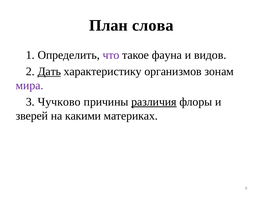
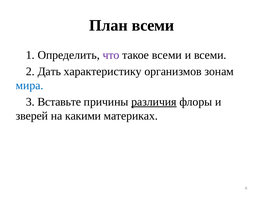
План слова: слова -> всеми (153, 25)
такое фауна: фауна -> всеми (167, 55)
и видов: видов -> всеми (210, 55)
Дать underline: present -> none (49, 72)
мира colour: purple -> blue (30, 86)
Чучково: Чучково -> Вставьте (59, 102)
